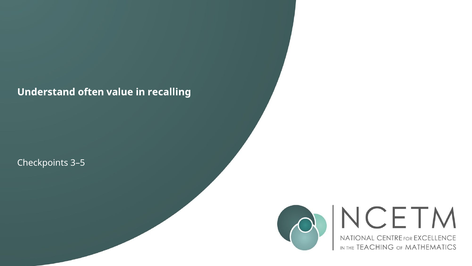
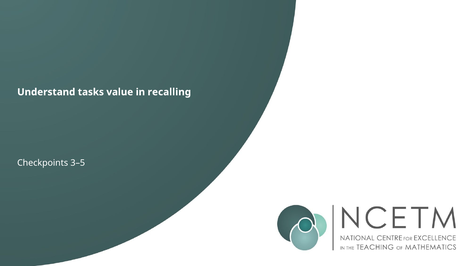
often: often -> tasks (91, 92)
